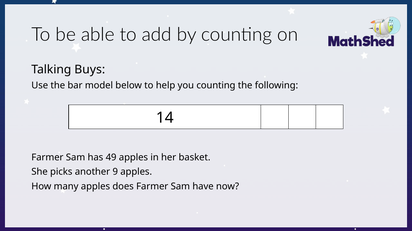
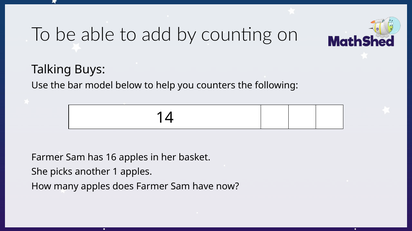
you counting: counting -> counters (216, 86)
49: 49 -> 16 (111, 158)
9: 9 -> 1 (115, 172)
